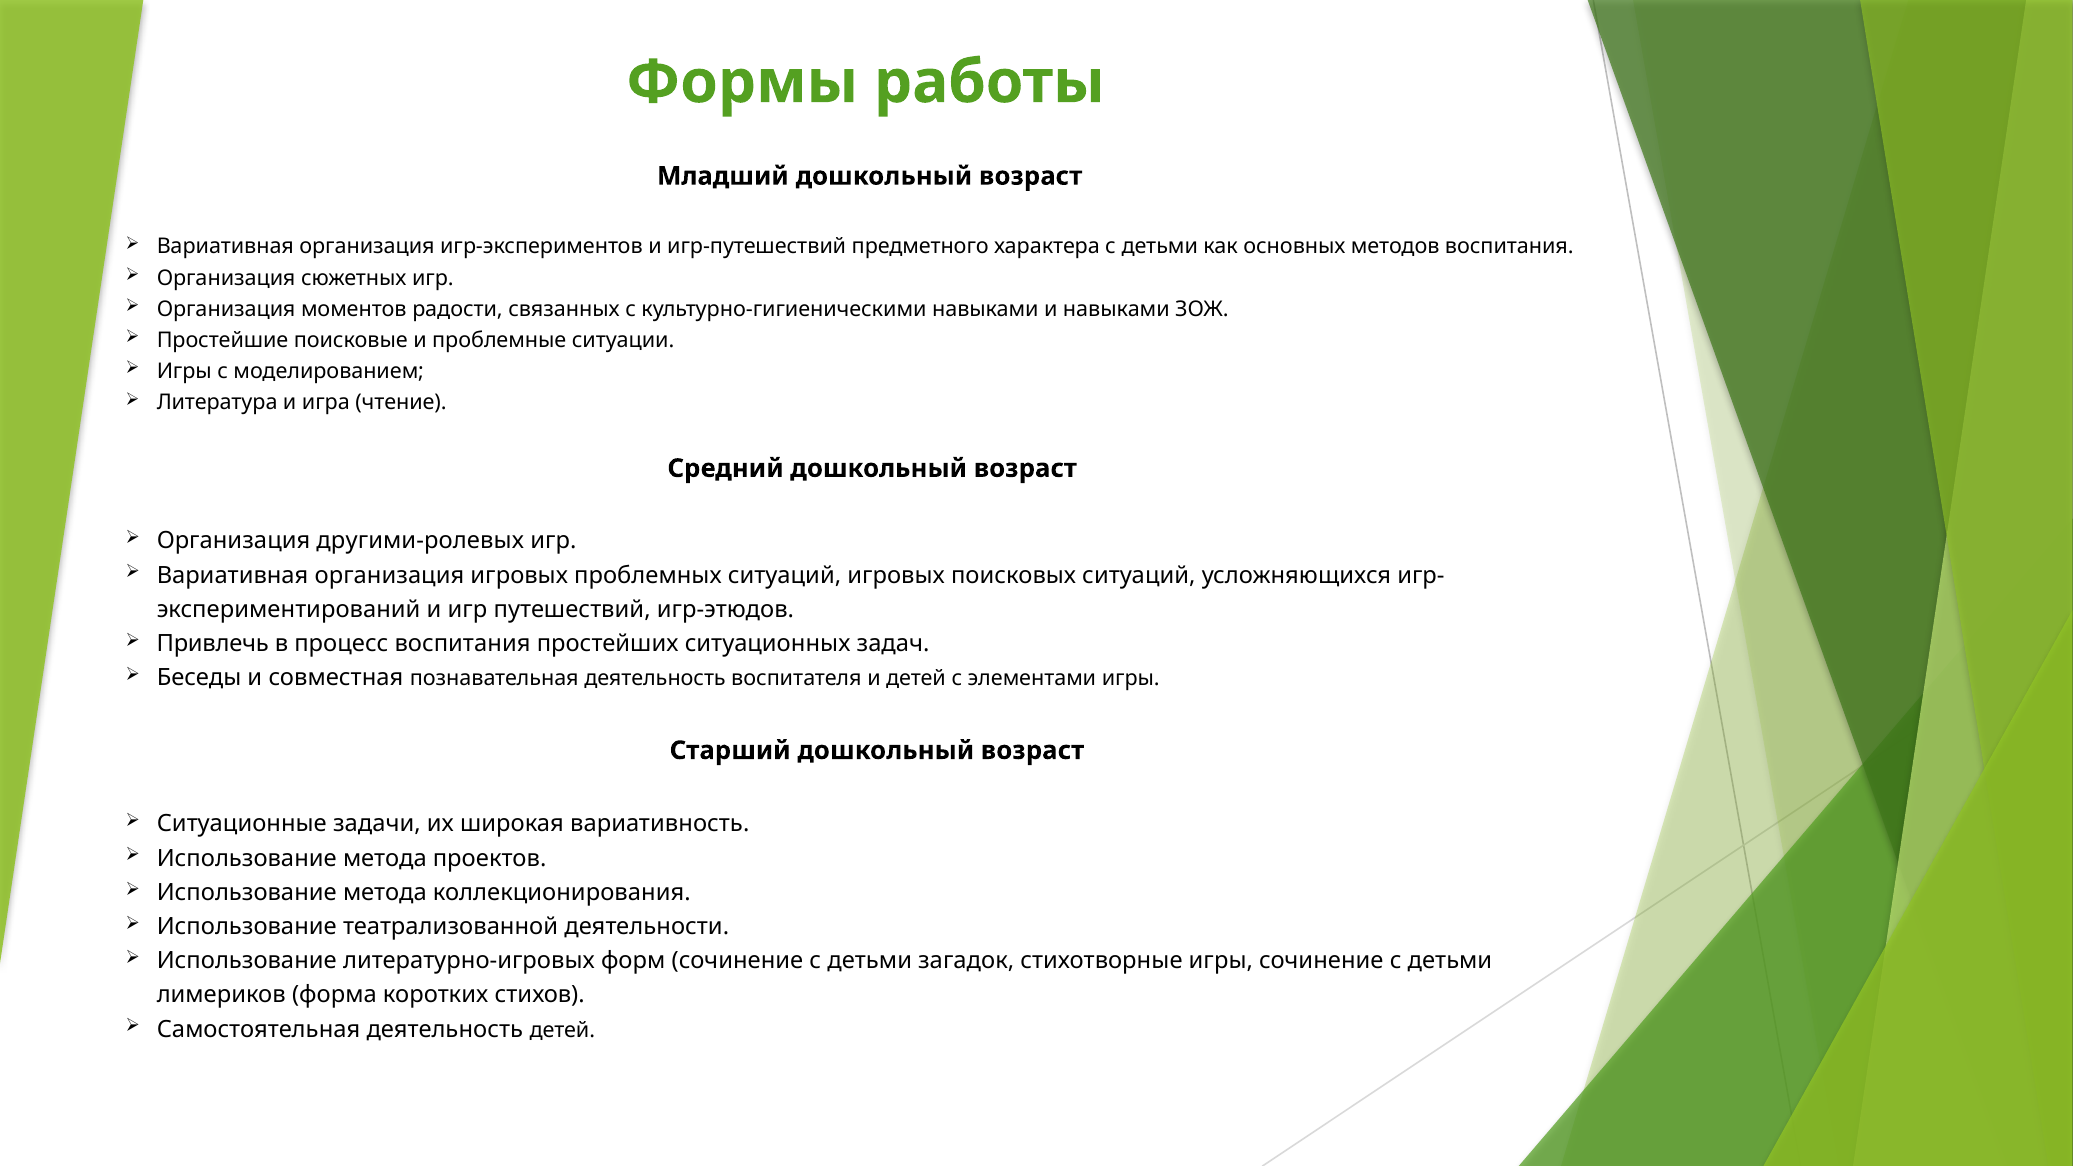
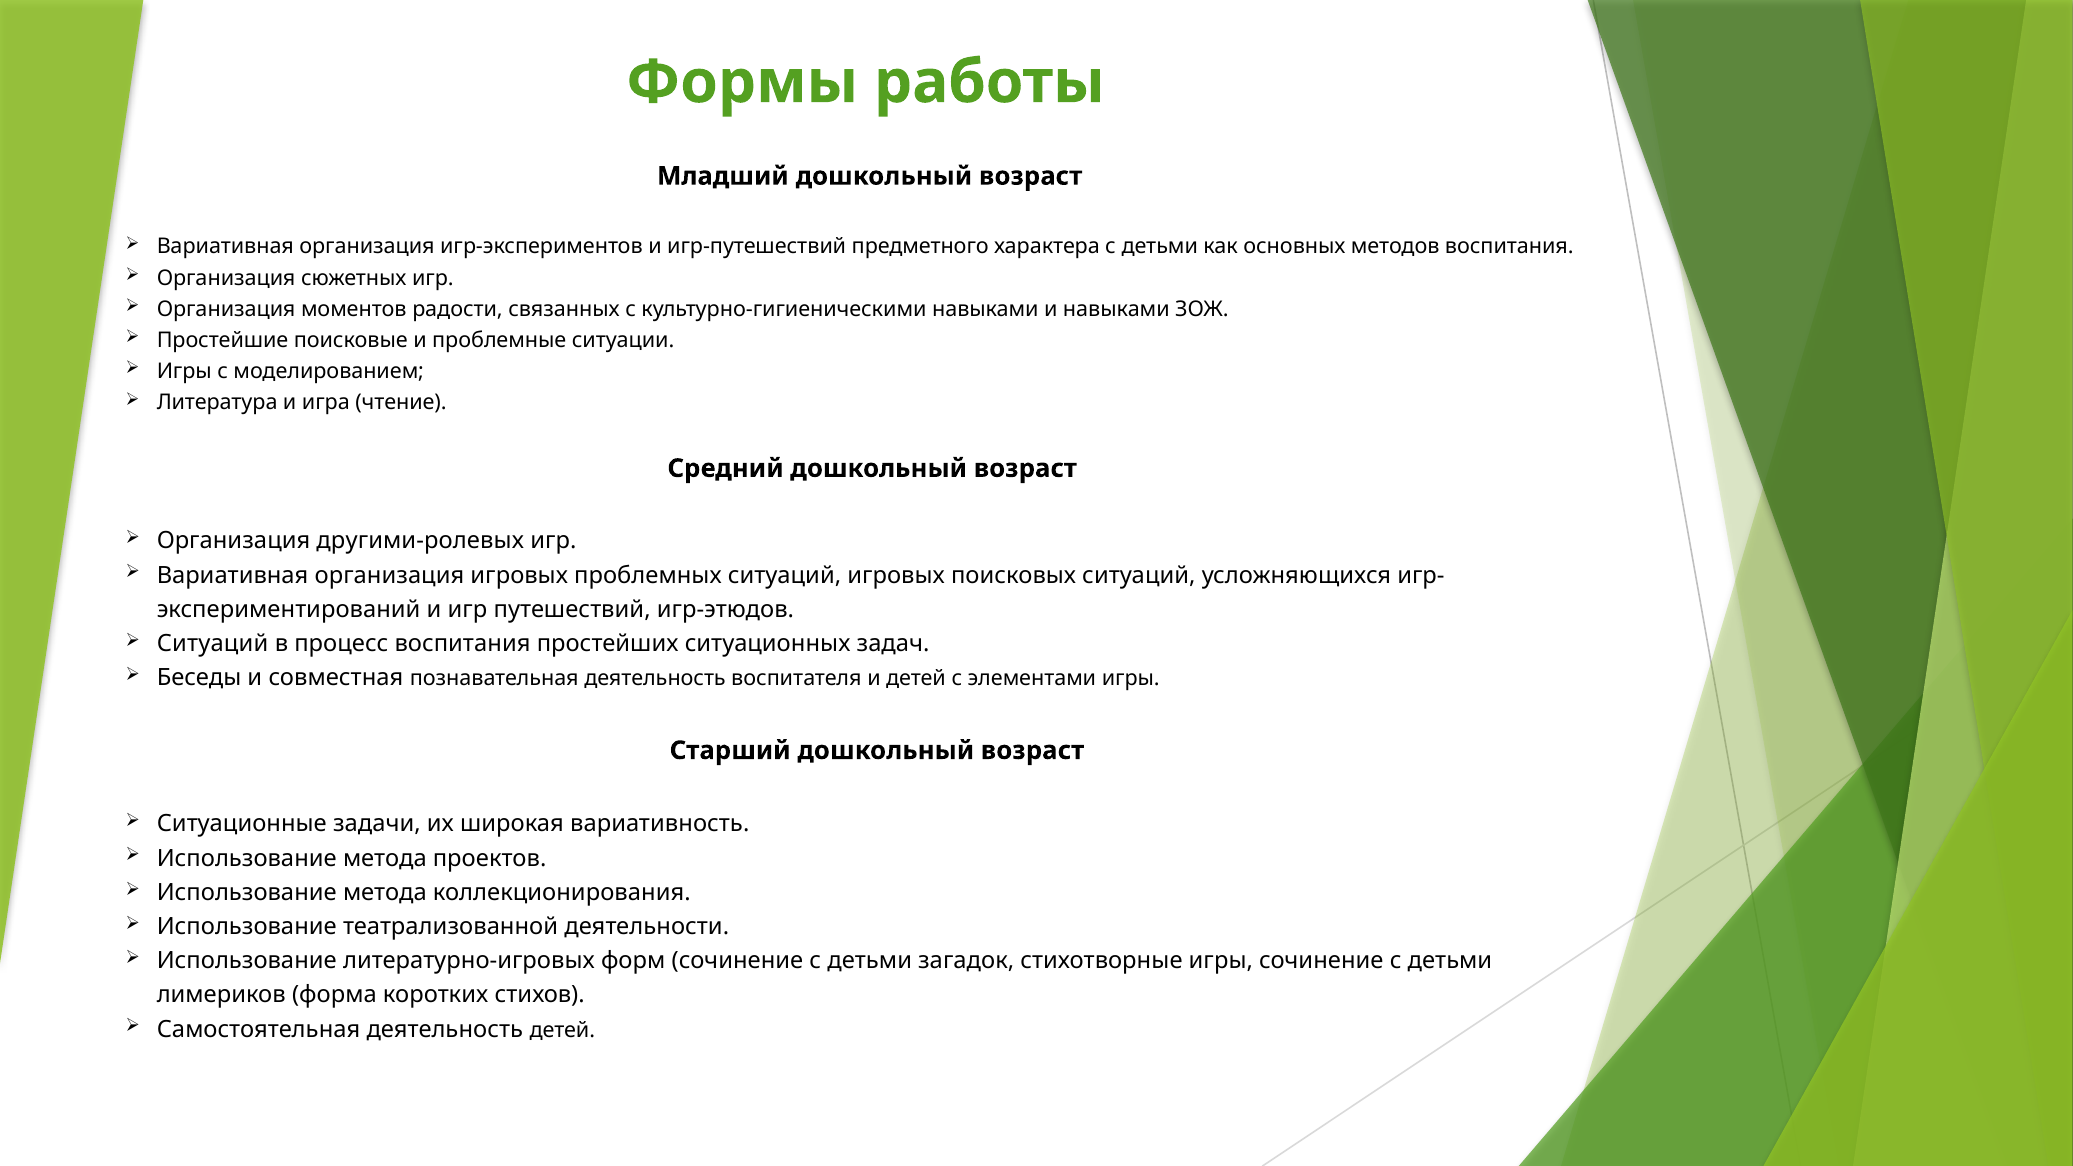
Привлечь: Привлечь -> Ситуаций (213, 644)
